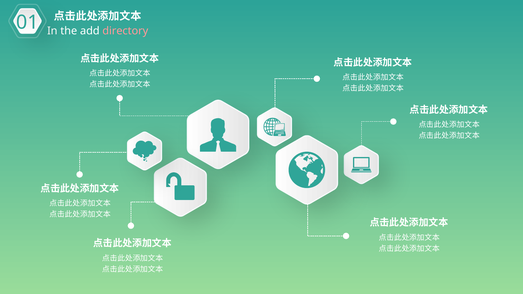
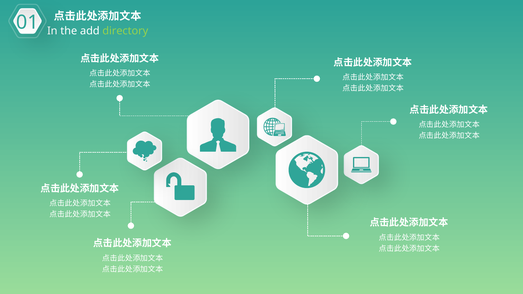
directory colour: pink -> light green (125, 31)
